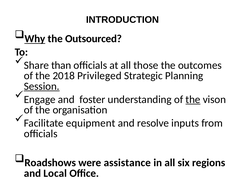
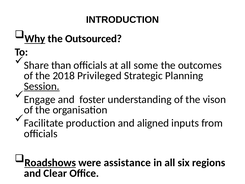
those: those -> some (146, 65)
the underline: present -> none (193, 99)
equipment: equipment -> production (91, 123)
resolve: resolve -> aligned (153, 123)
Roadshows underline: none -> present (50, 163)
Local: Local -> Clear (55, 173)
